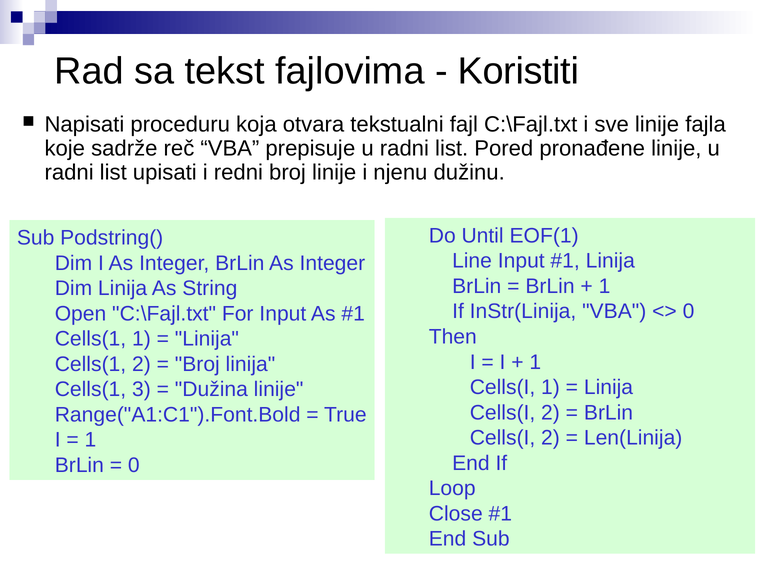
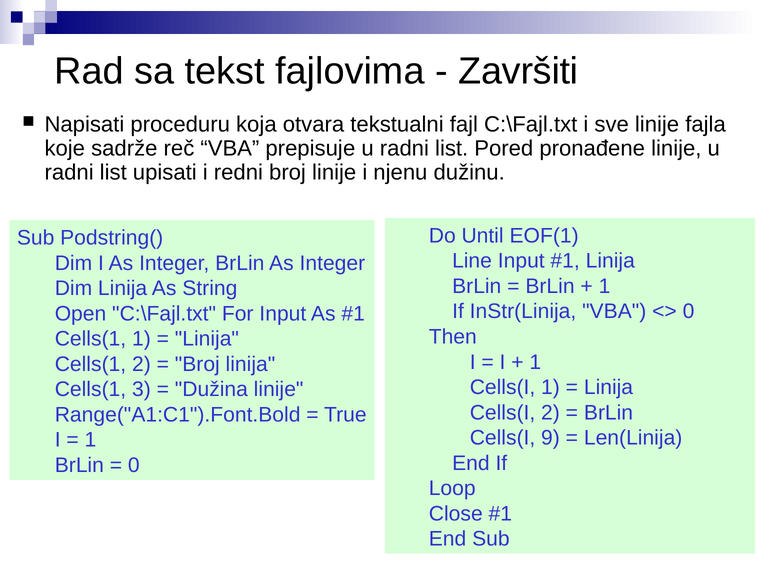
Koristiti: Koristiti -> Završiti (518, 71)
2: 2 -> 9 (550, 438)
